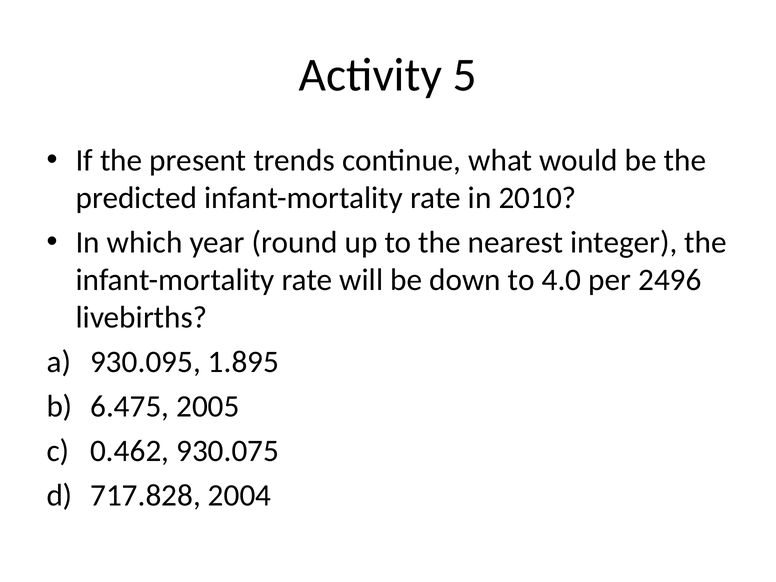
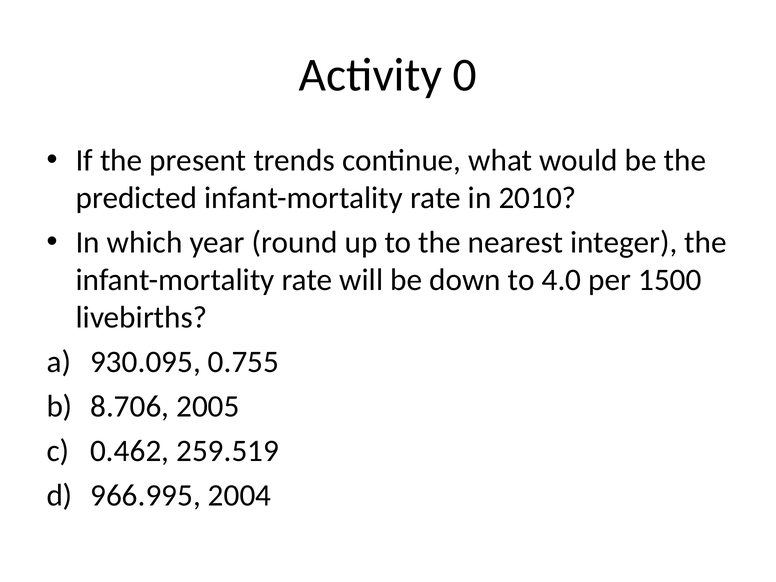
5: 5 -> 0 (465, 75)
2496: 2496 -> 1500 (670, 280)
1.895: 1.895 -> 0.755 (244, 362)
6.475: 6.475 -> 8.706 (130, 406)
930.075: 930.075 -> 259.519 (228, 451)
717.828: 717.828 -> 966.995 (146, 495)
